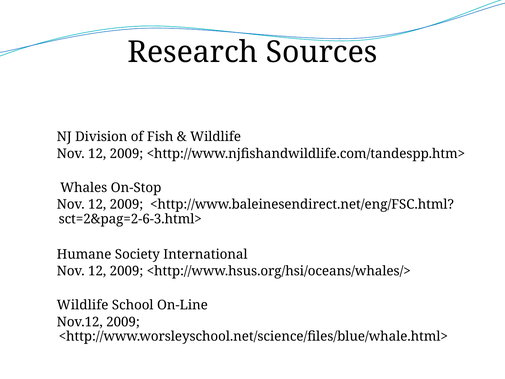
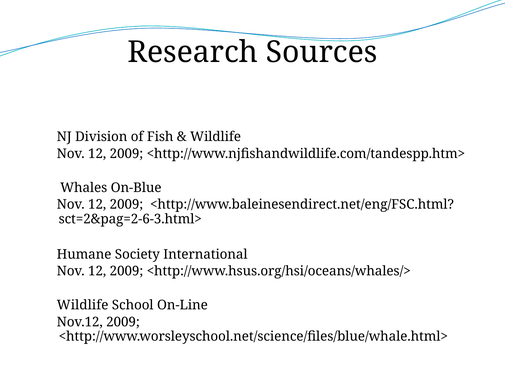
On-Stop: On-Stop -> On-Blue (136, 188)
